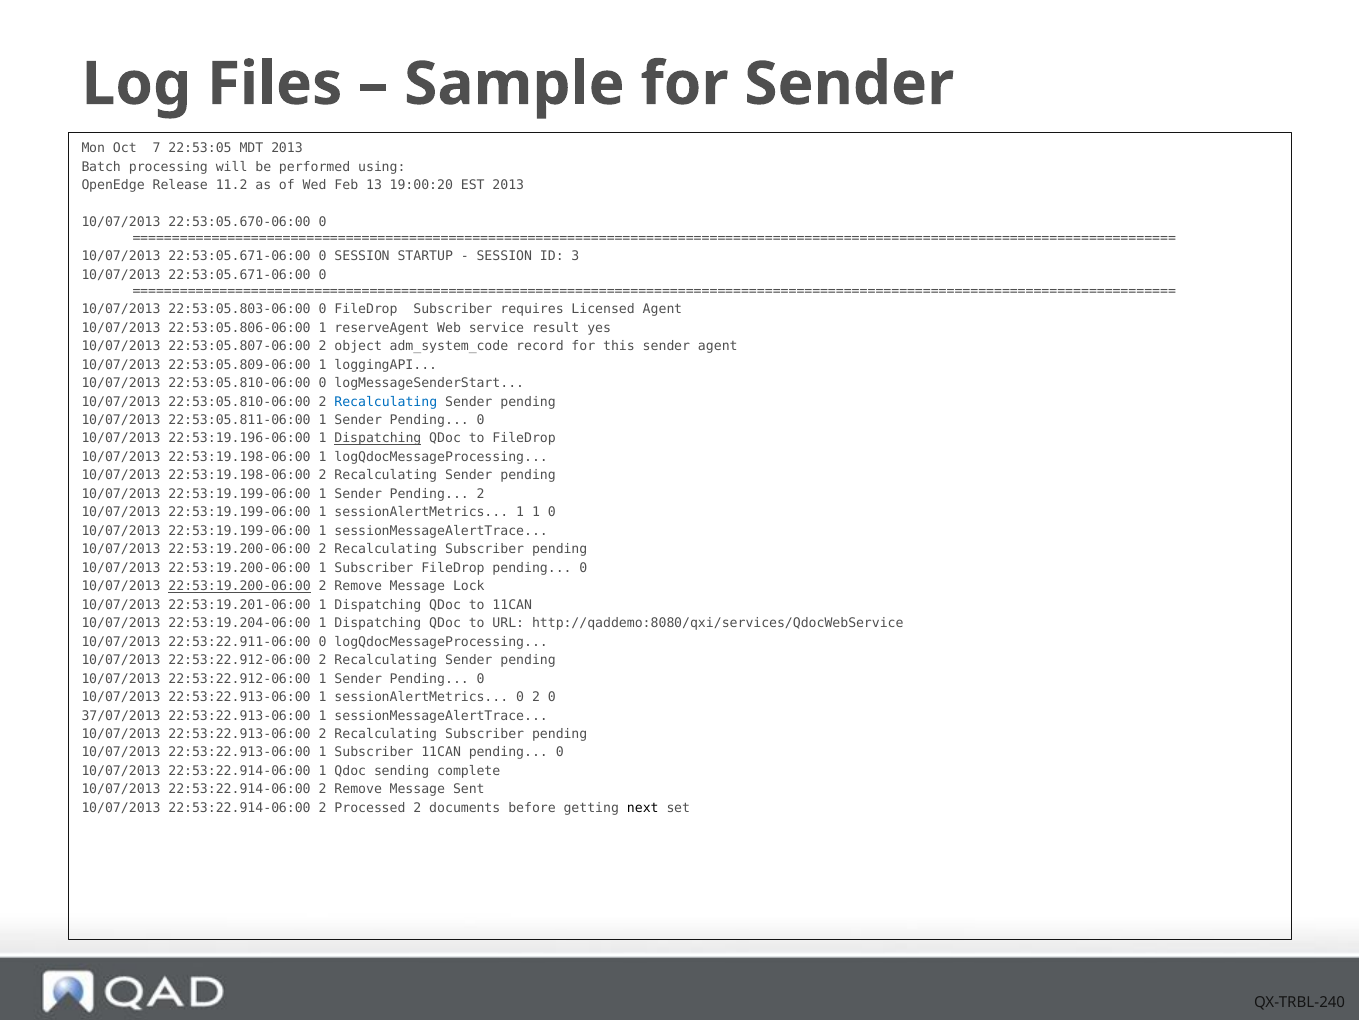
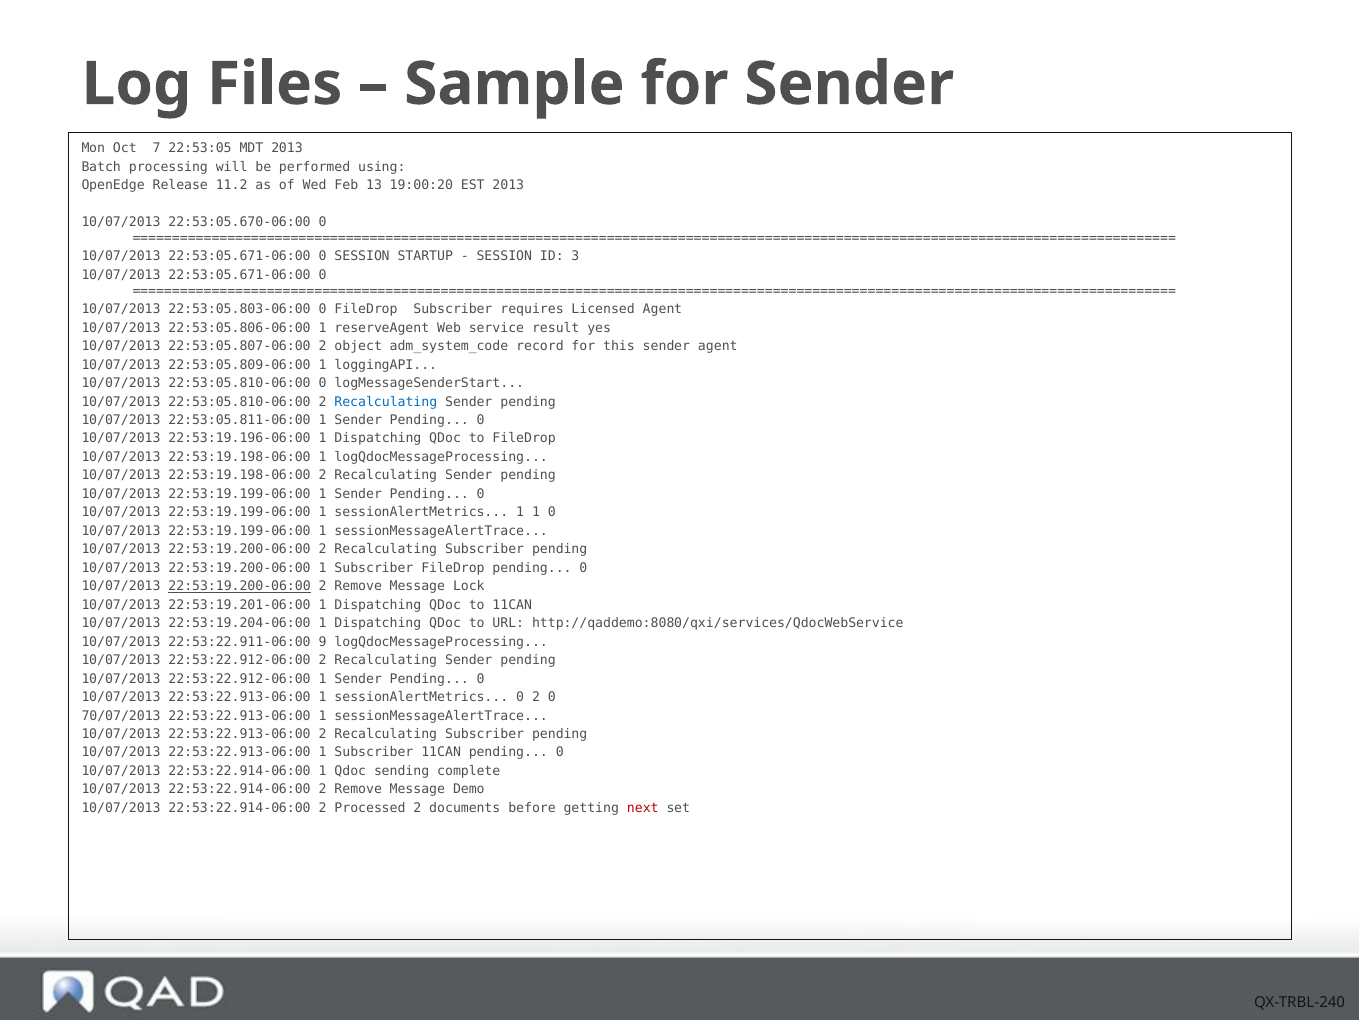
Dispatching underline: present -> none (378, 438)
2: 2 -> 0 (481, 494)
22:53:22.911-06:00 0: 0 -> 9 (323, 641)
37/07/2013: 37/07/2013 -> 70/07/2013 (121, 715)
Sent: Sent -> Demo (469, 789)
next colour: black -> red (643, 807)
